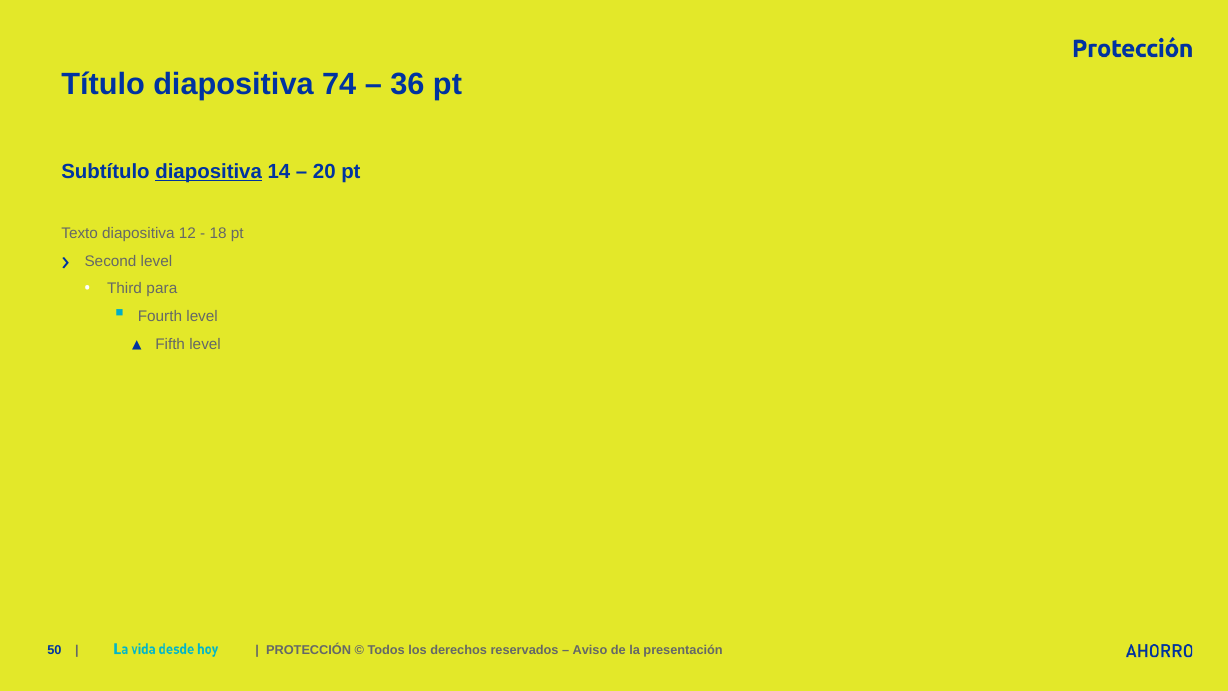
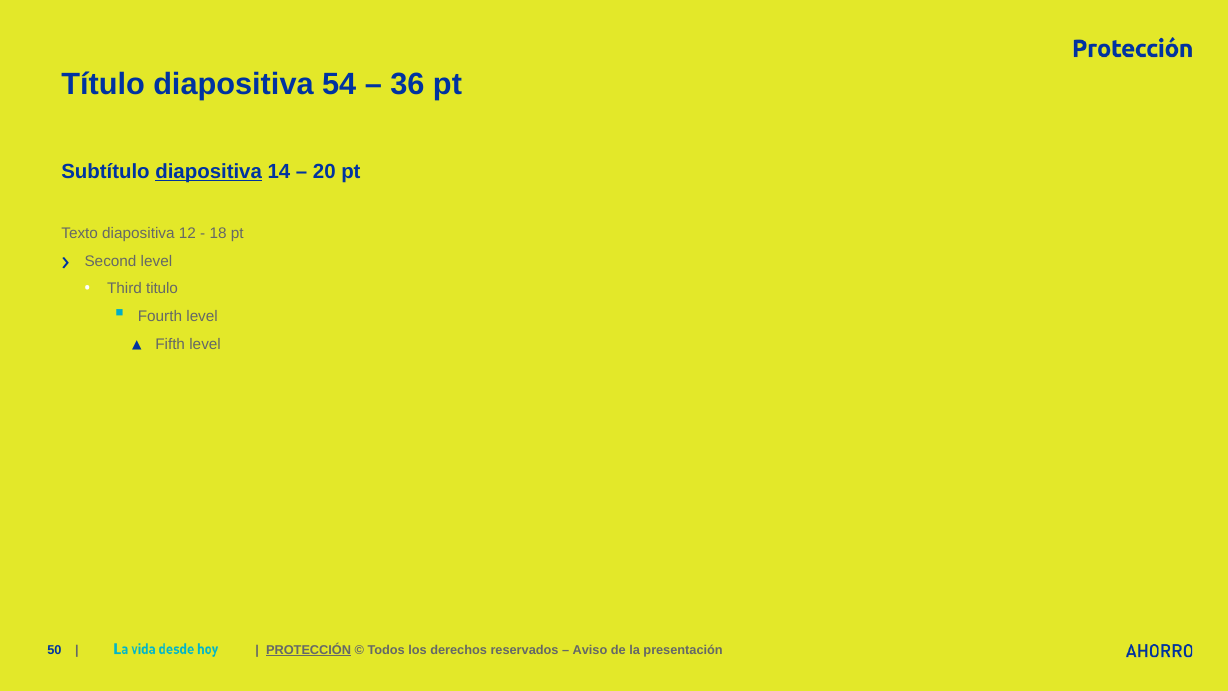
74: 74 -> 54 (339, 84)
para: para -> titulo (162, 289)
PROTECCIÓN underline: none -> present (309, 650)
